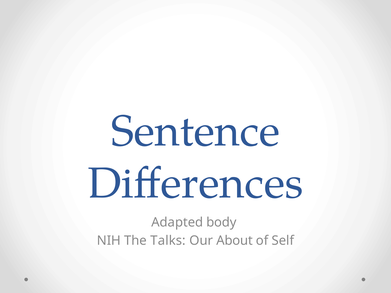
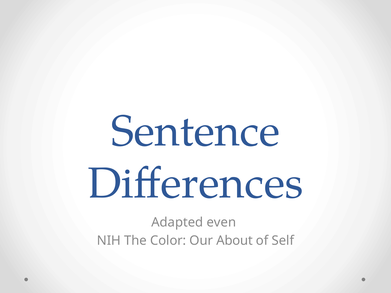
body: body -> even (221, 222)
Talks: Talks -> Color (168, 241)
